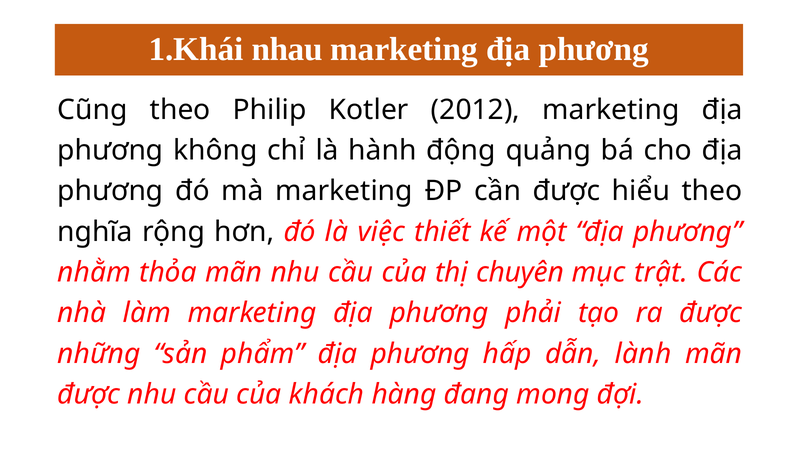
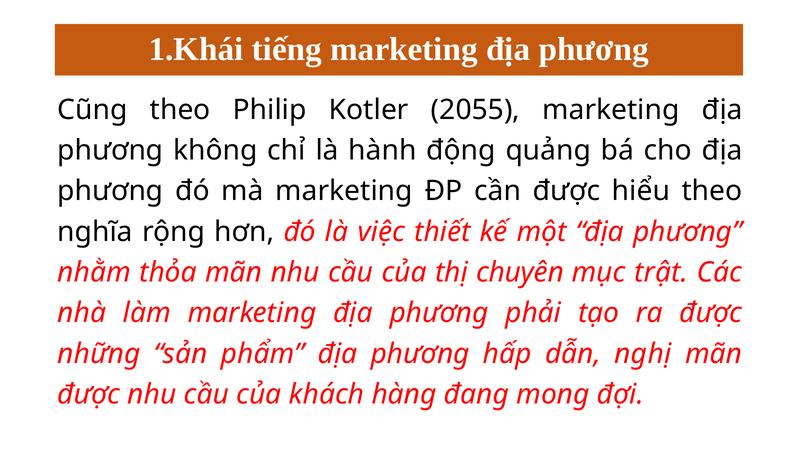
nhau: nhau -> tiếng (287, 49)
2012: 2012 -> 2055 (476, 110)
lành: lành -> nghị (643, 354)
